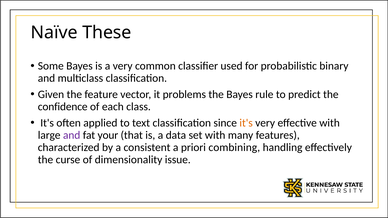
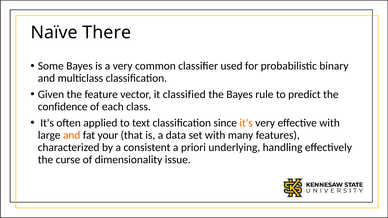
These: These -> There (107, 33)
problems: problems -> classified (184, 95)
and colour: purple -> orange (72, 135)
combining: combining -> underlying (234, 147)
